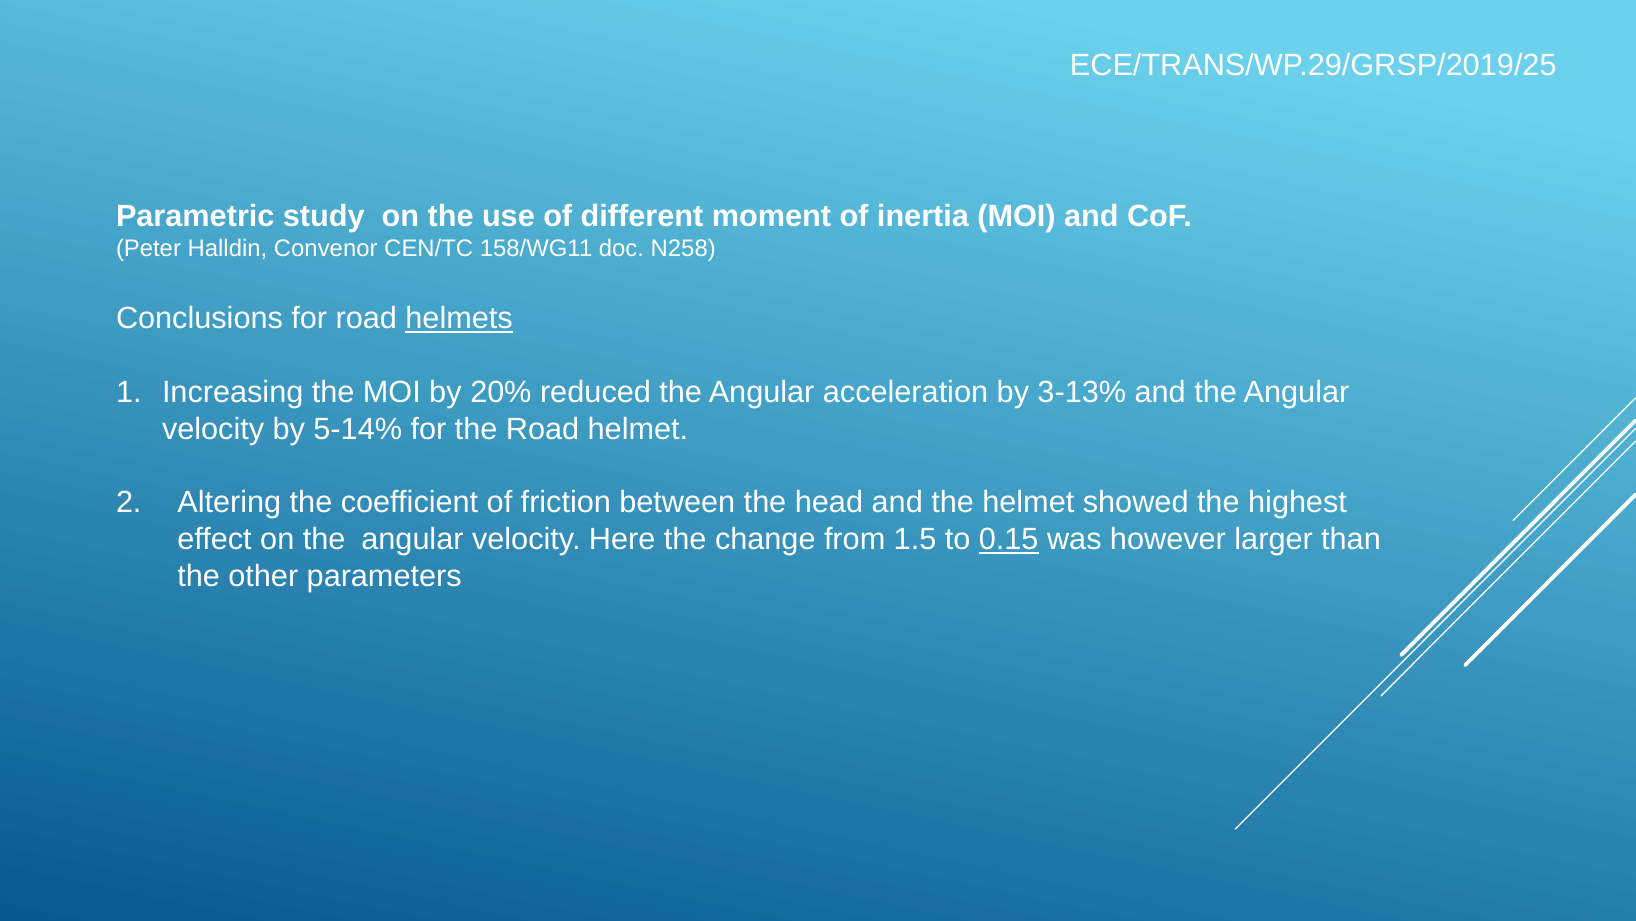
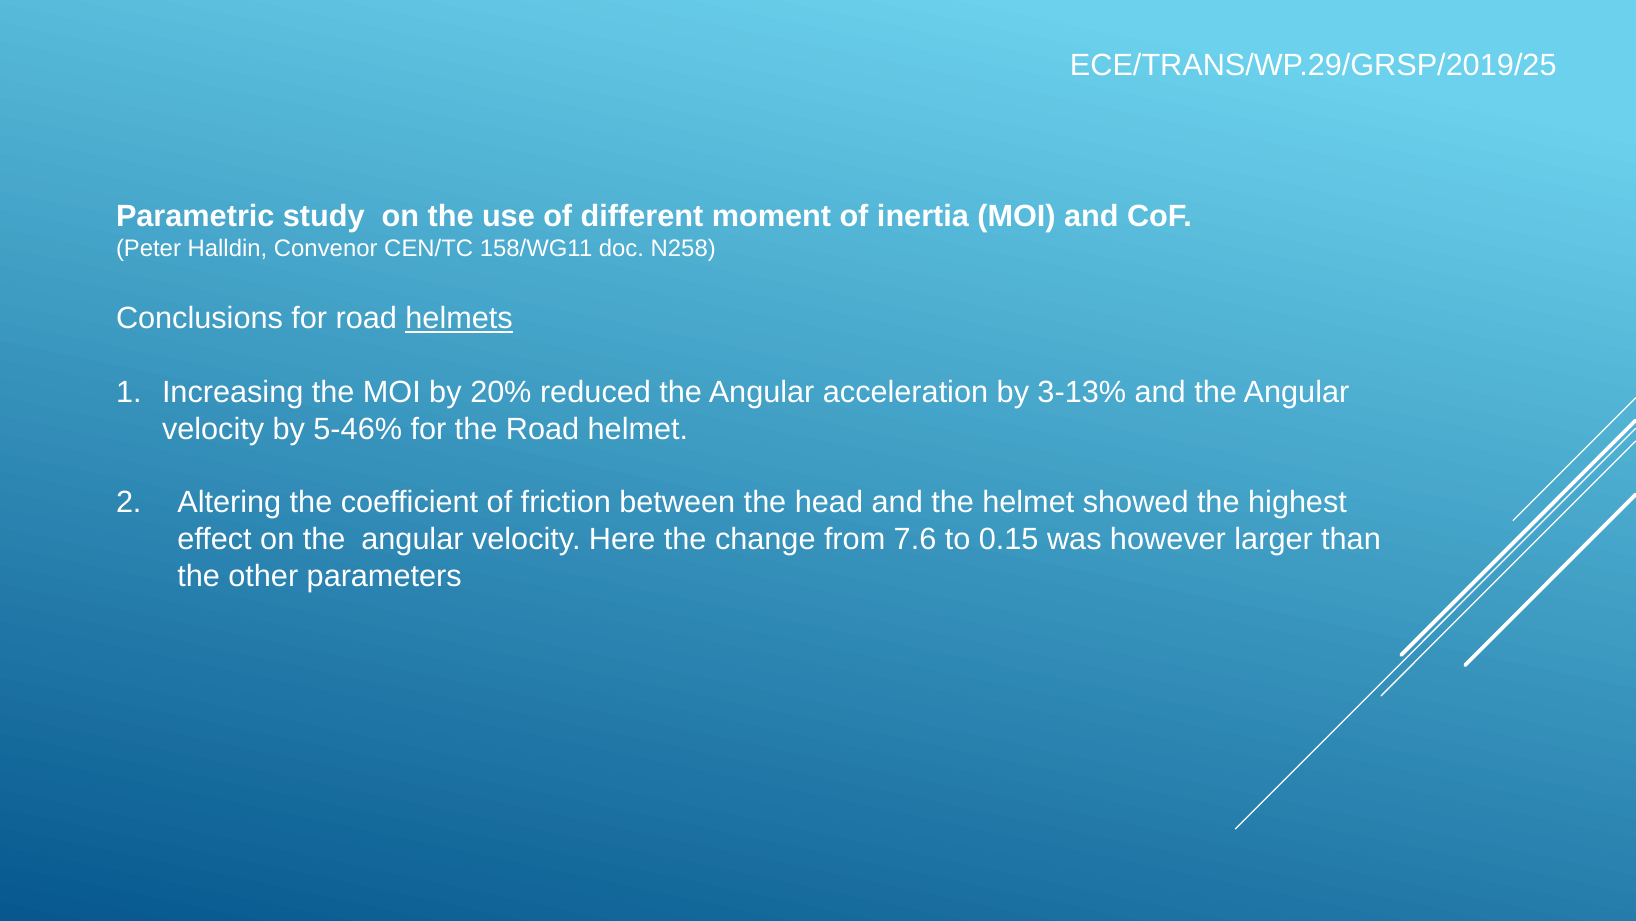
5-14%: 5-14% -> 5-46% (358, 429)
1.5: 1.5 -> 7.6 (915, 539)
0.15 underline: present -> none (1009, 539)
